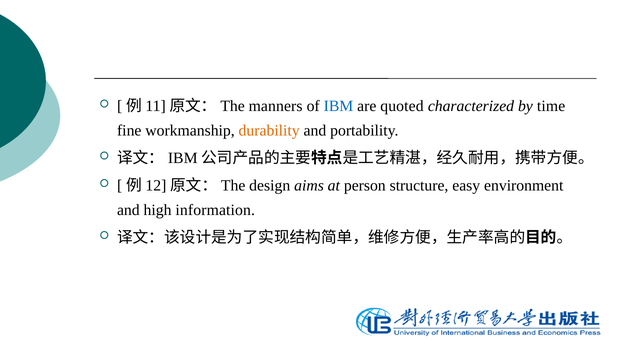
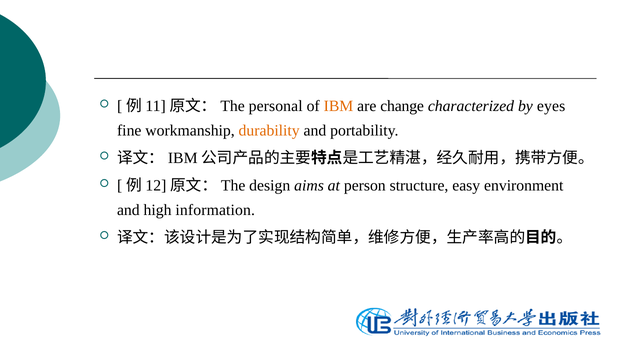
manners: manners -> personal (276, 106)
IBM colour: blue -> orange (338, 106)
quoted: quoted -> change (402, 106)
time: time -> eyes (551, 106)
